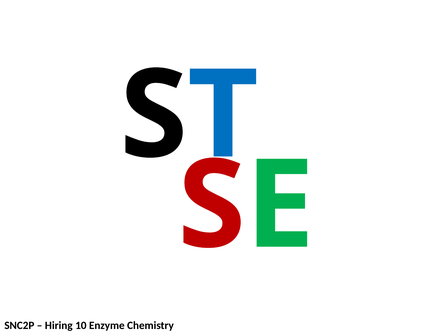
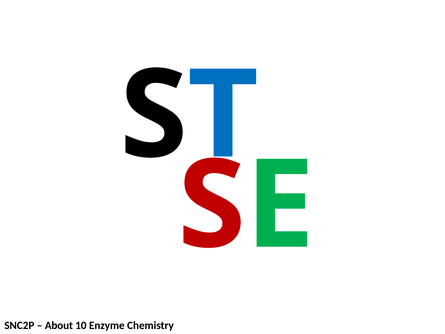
Hiring: Hiring -> About (59, 325)
